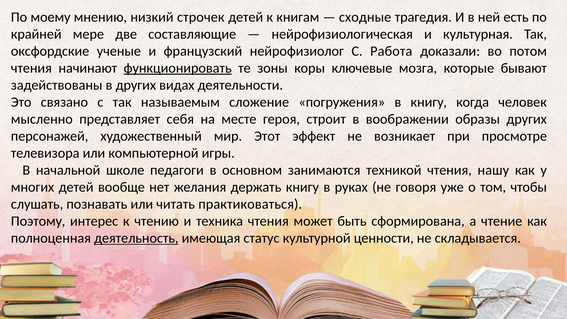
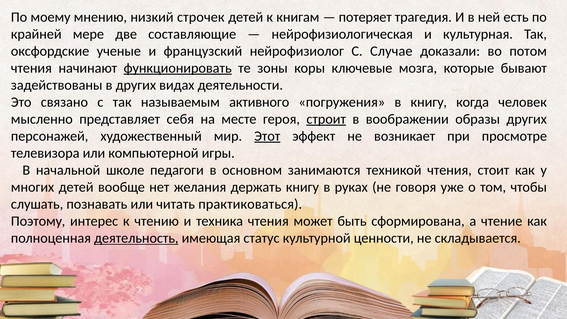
сходные: сходные -> потеряет (365, 17)
Работа: Работа -> Случае (391, 51)
сложение: сложение -> активного (259, 102)
строит underline: none -> present (326, 119)
Этот underline: none -> present (267, 136)
нашу: нашу -> стоит (493, 170)
